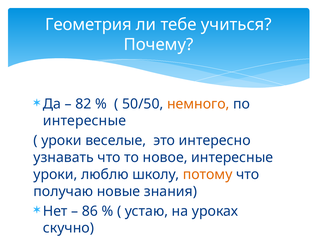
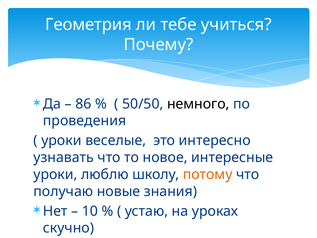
82: 82 -> 86 (83, 104)
немного colour: orange -> black (198, 104)
интересные: интересные -> проведения (85, 121)
86: 86 -> 10 (90, 211)
